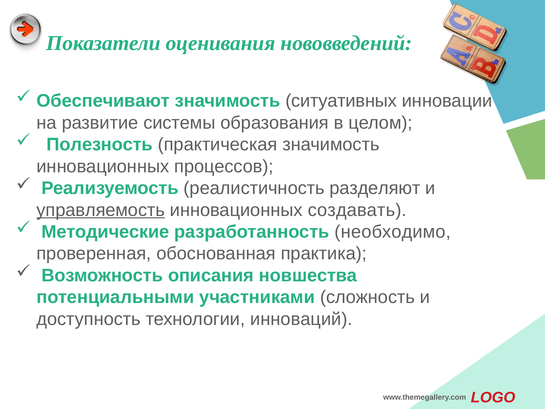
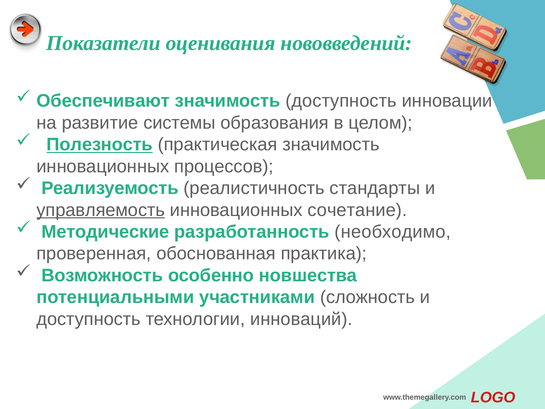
значимость ситуативных: ситуативных -> доступность (341, 101)
Полезность underline: none -> present (100, 144)
разделяют: разделяют -> стандарты (375, 188)
создавать: создавать -> сочетание (357, 210)
описания: описания -> особенно (211, 275)
